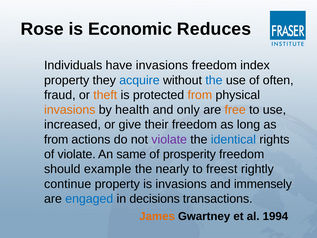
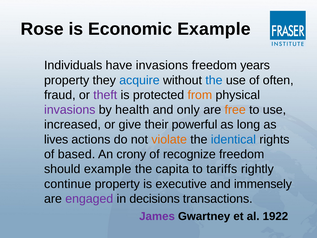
Economic Reduces: Reduces -> Example (214, 29)
index: index -> years (255, 65)
theft colour: orange -> purple (105, 95)
invasions colour: orange -> purple (70, 110)
their freedom: freedom -> powerful (195, 125)
from: from -> lives (56, 139)
violate colour: purple -> orange (169, 139)
of violate: violate -> based (77, 154)
same: same -> crony (131, 154)
prosperity: prosperity -> recognize (189, 154)
nearly: nearly -> capita (172, 169)
freest: freest -> tariffs (222, 169)
is invasions: invasions -> executive (181, 184)
engaged colour: blue -> purple (89, 199)
James colour: orange -> purple (157, 216)
1994: 1994 -> 1922 (275, 216)
